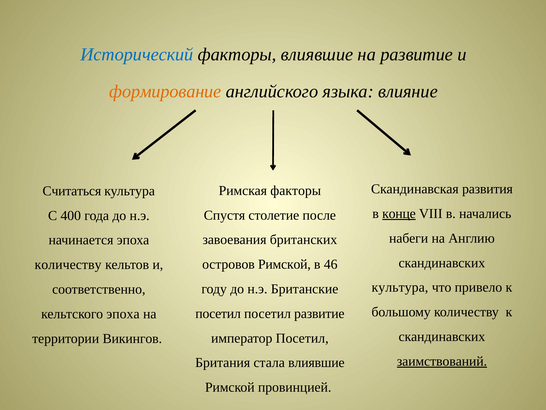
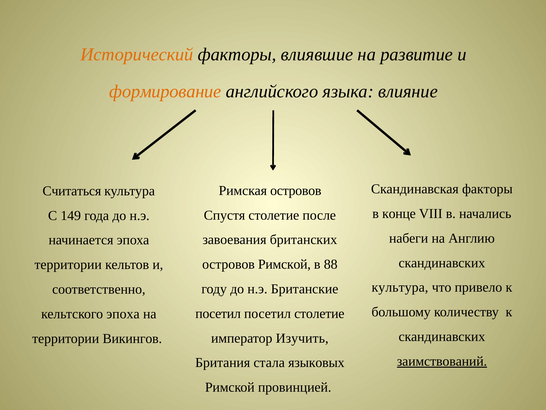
Исторический colour: blue -> orange (137, 54)
Скандинавская развития: развития -> факторы (487, 189)
Римская факторы: факторы -> островов (296, 190)
конце underline: present -> none (399, 213)
400: 400 -> 149 (71, 215)
46: 46 -> 88 (331, 264)
количеству: количеству -> территории (68, 264)
посетил развитие: развитие -> столетие (319, 313)
император Посетил: Посетил -> Изучить (302, 338)
стала влиявшие: влиявшие -> языковых (316, 362)
